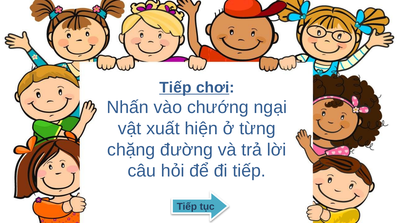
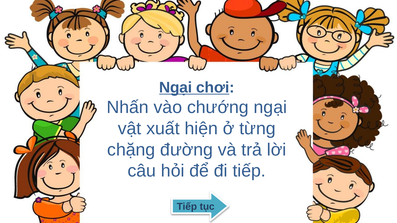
Tiếp: Tiếp -> Ngại (176, 88)
